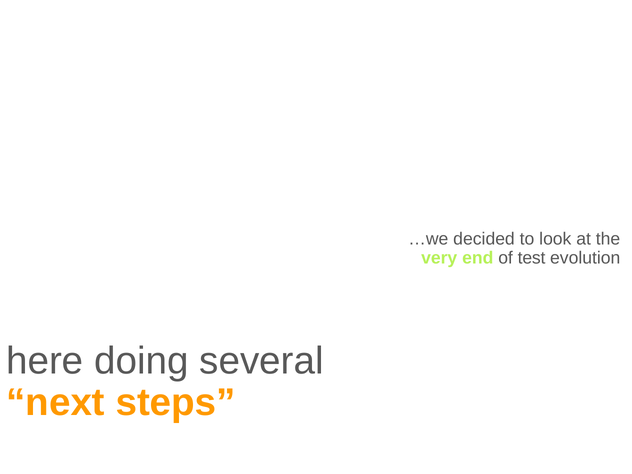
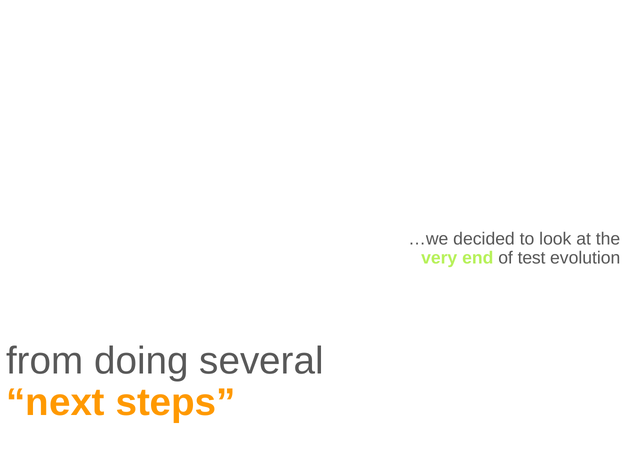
here: here -> from (45, 361)
